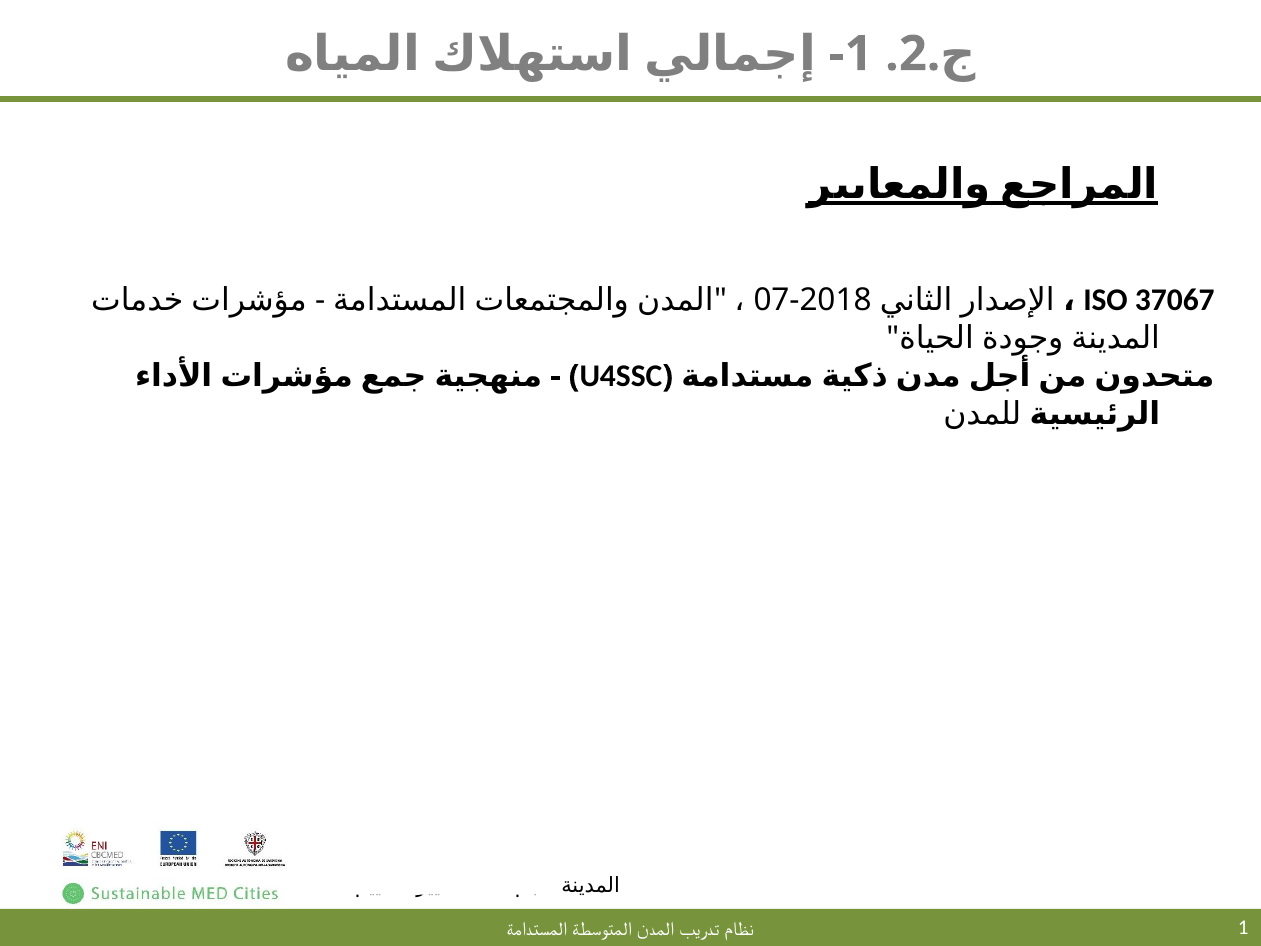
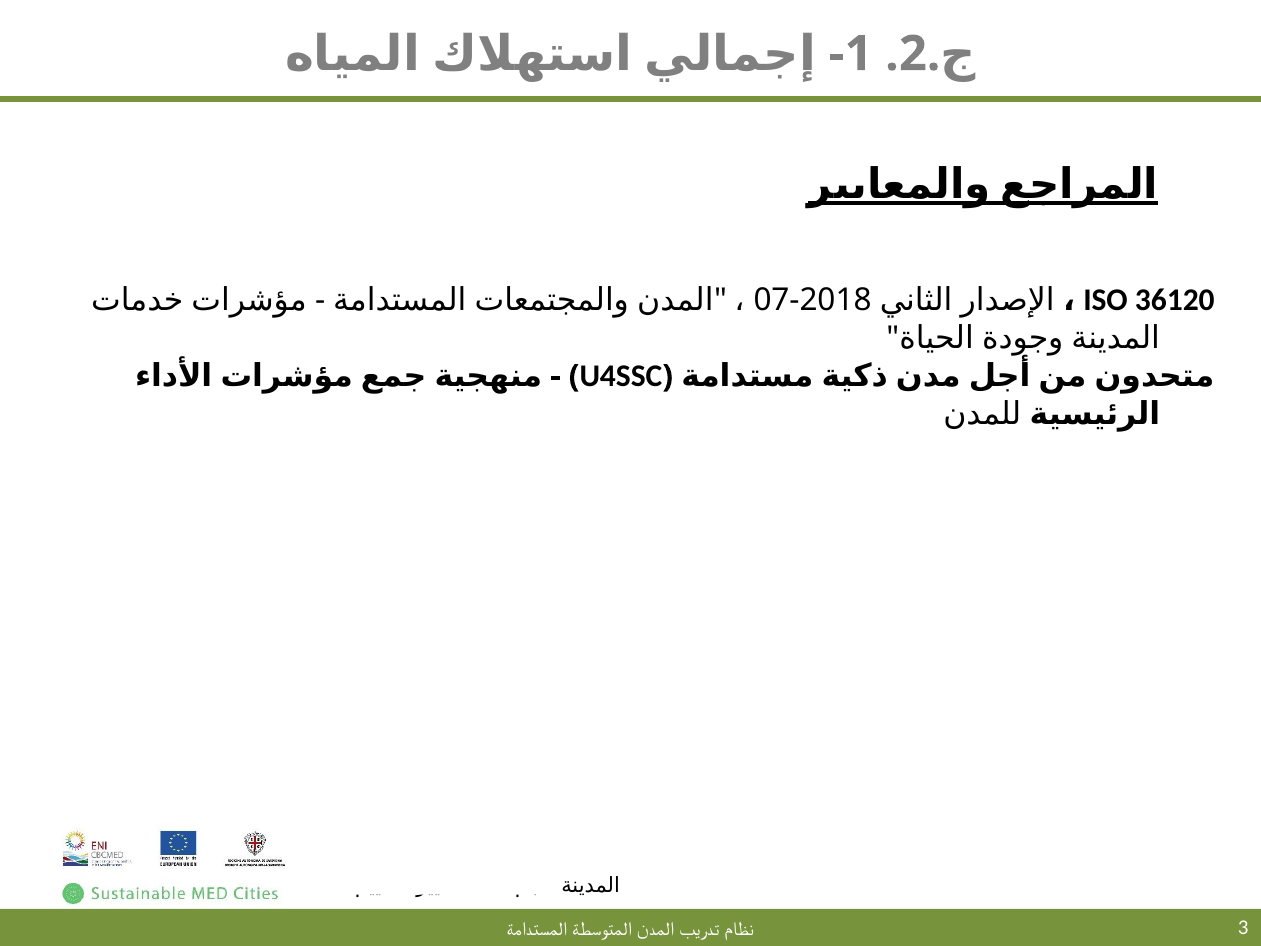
37067: 37067 -> 36120 (1175, 300)
1: 1 -> 3 (1243, 928)
